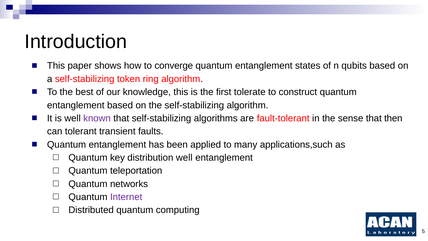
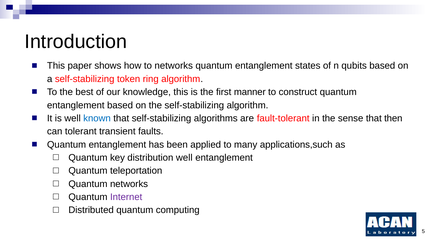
to converge: converge -> networks (174, 66)
tolerate: tolerate -> manner (250, 92)
known colour: purple -> blue (97, 118)
